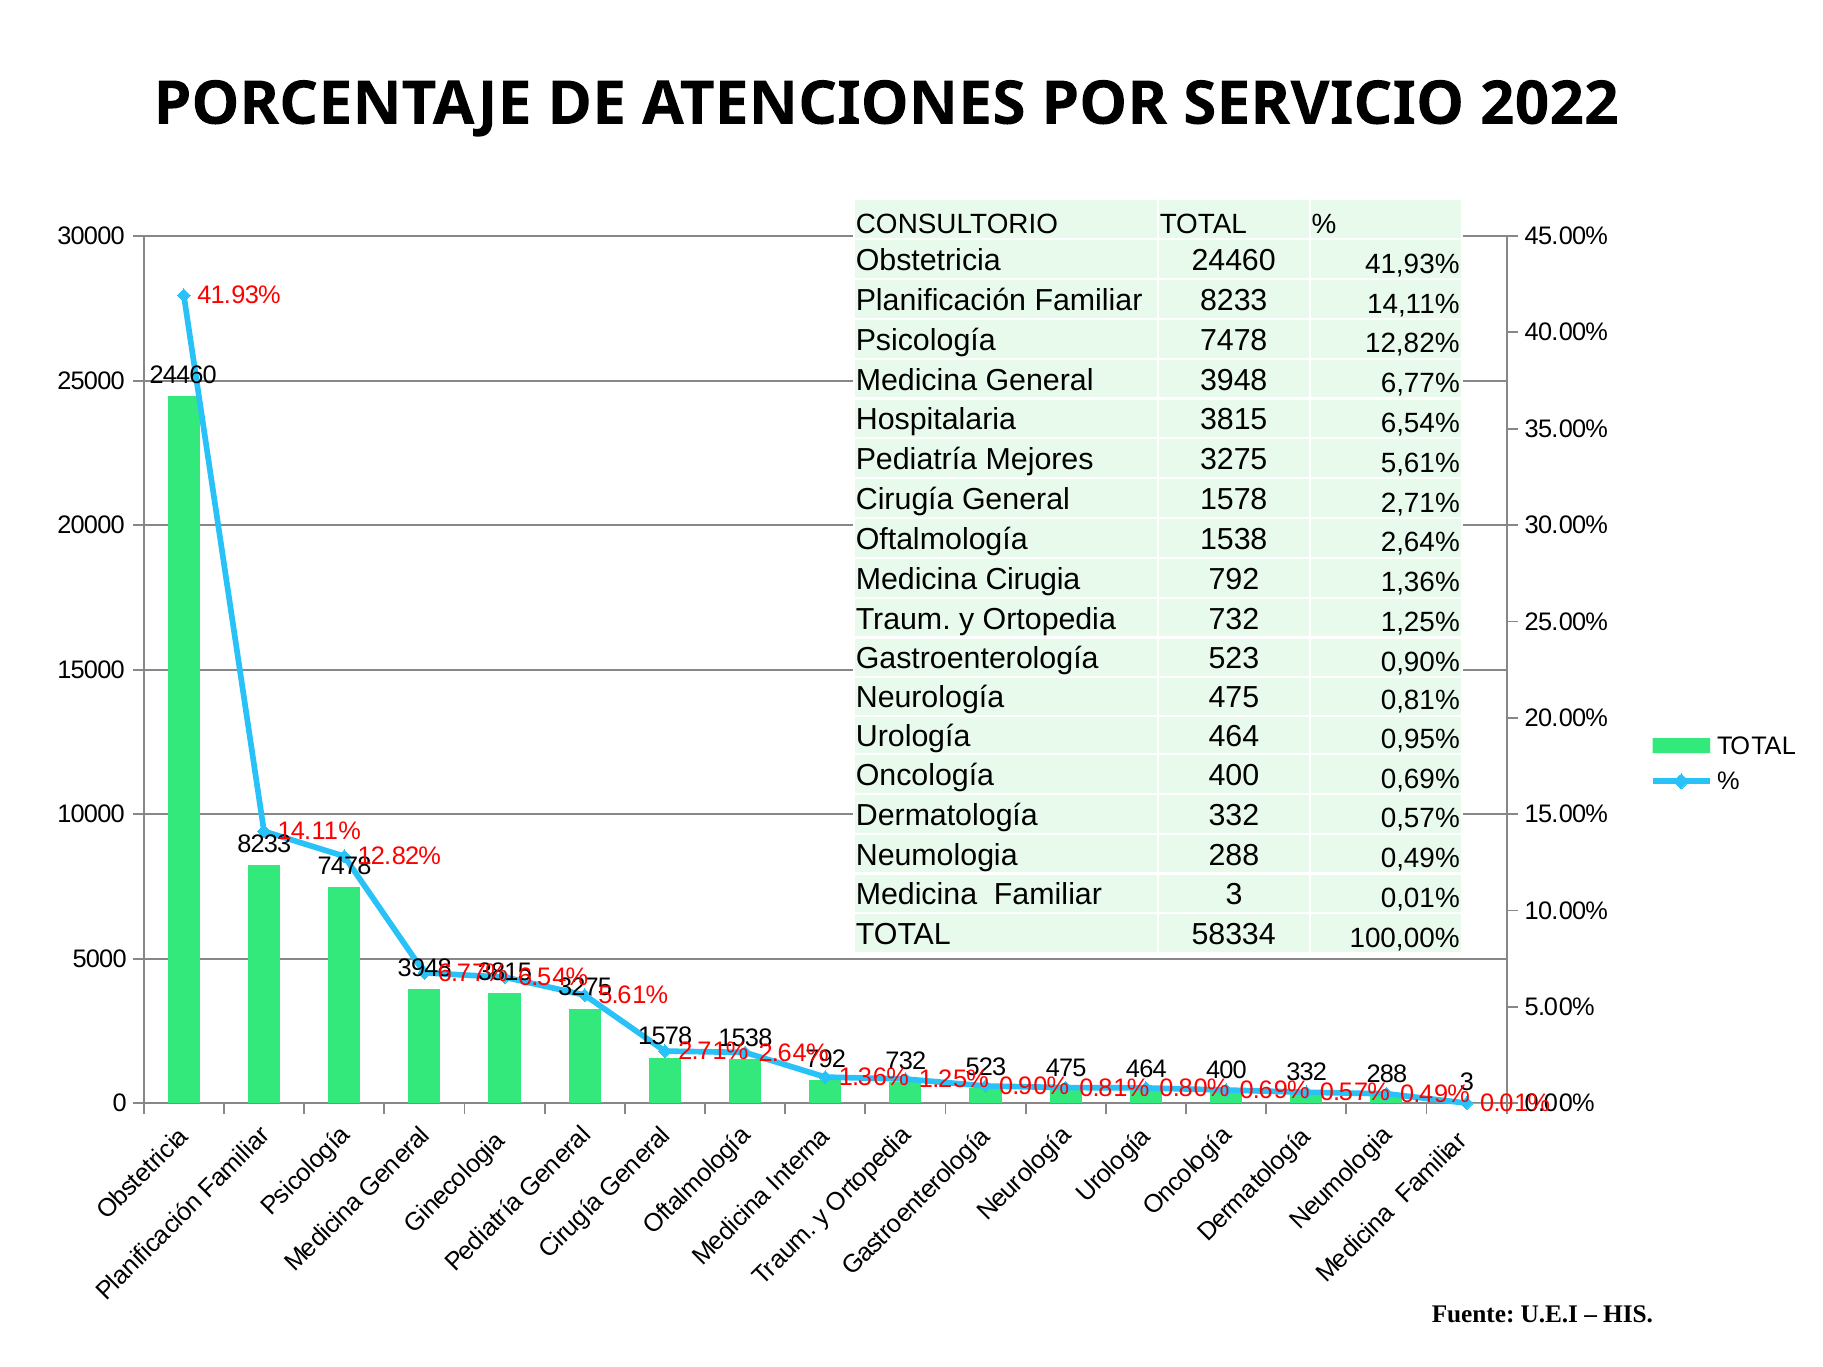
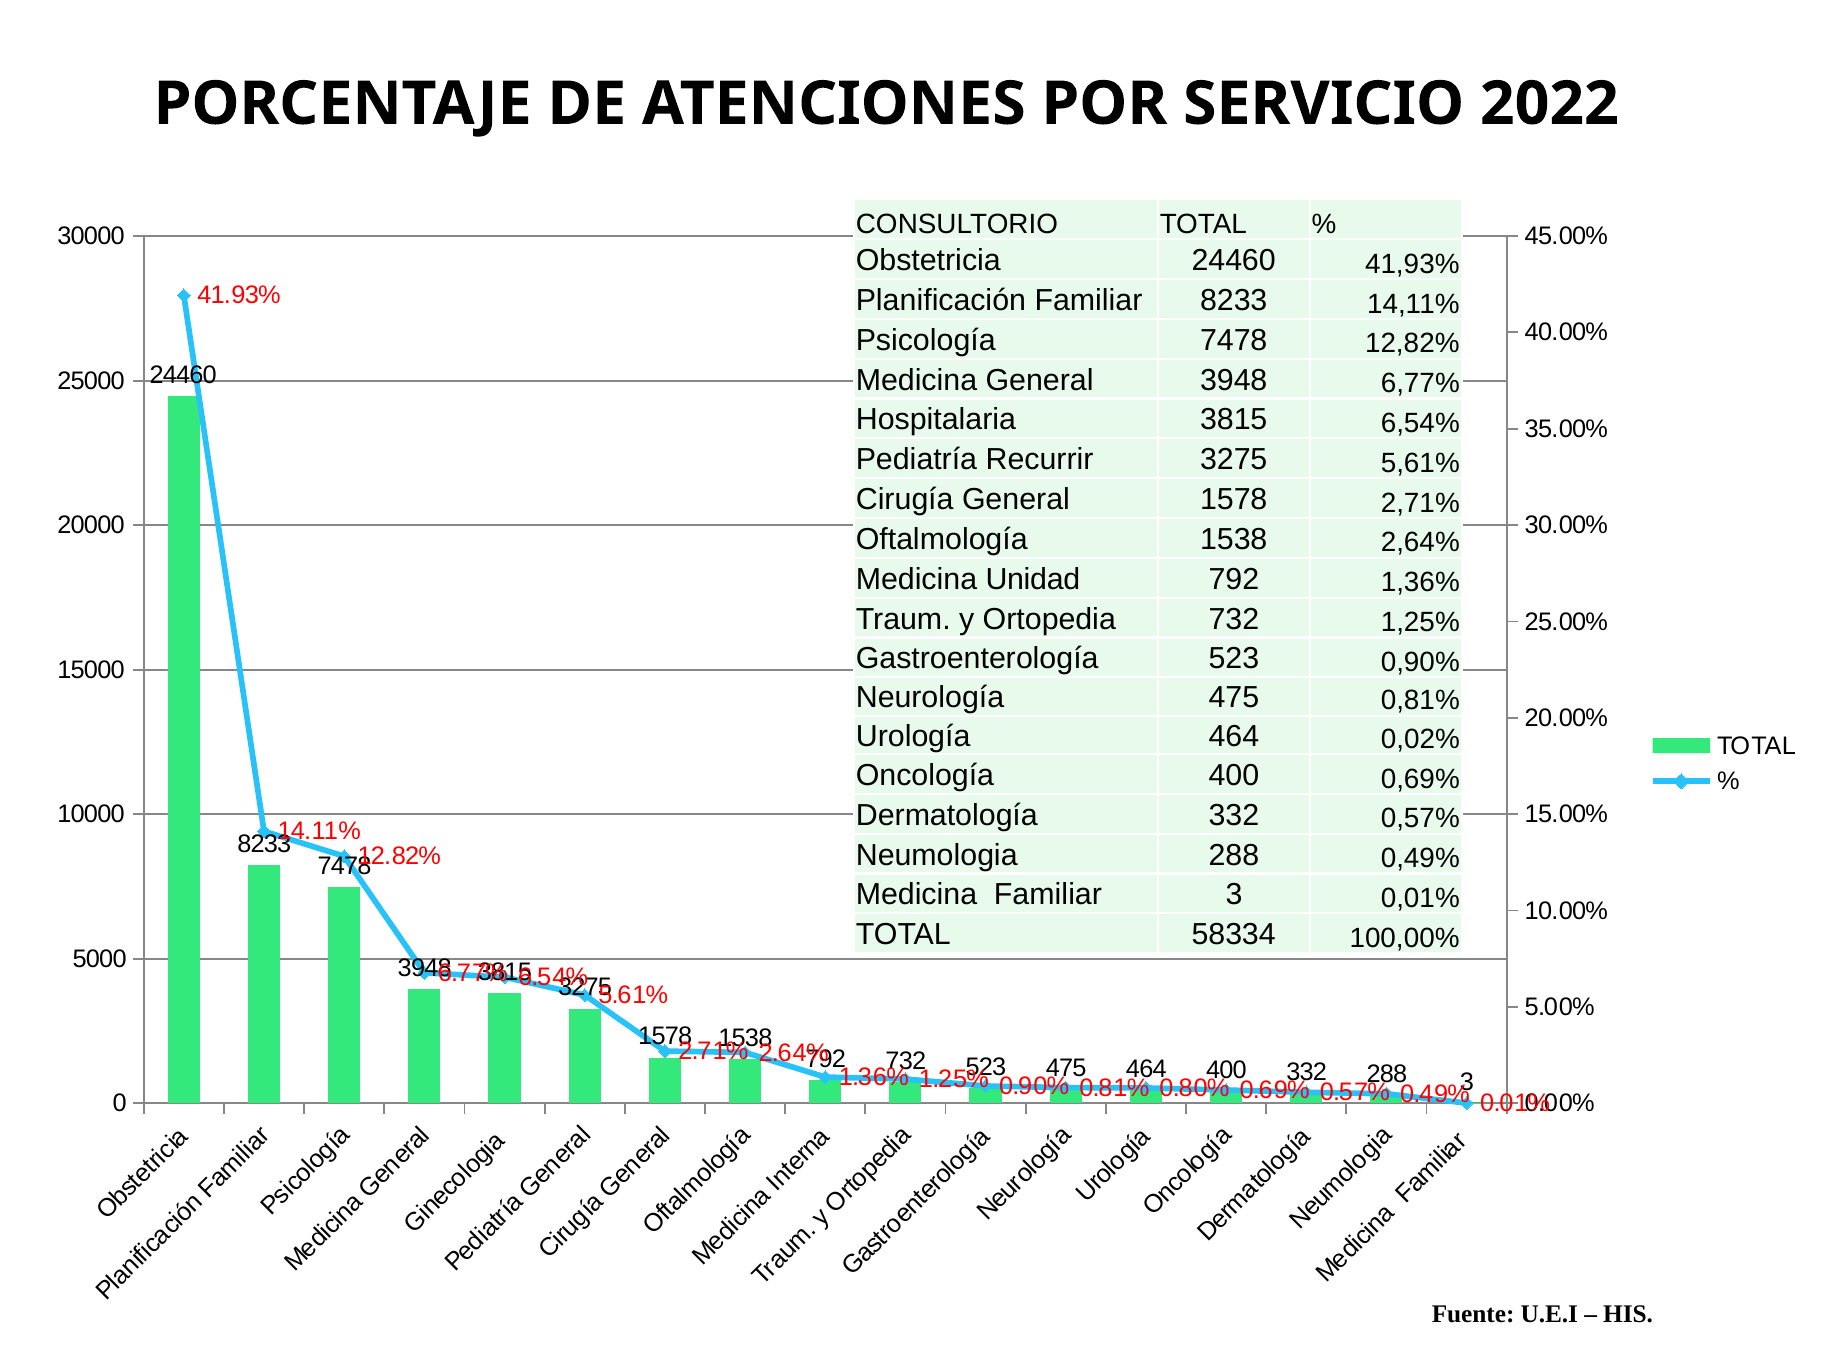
Mejores: Mejores -> Recurrir (1040, 460)
Cirugia: Cirugia -> Unidad (1033, 579)
0,95%: 0,95% -> 0,02% (1420, 739)
